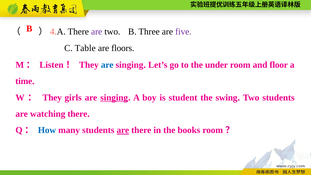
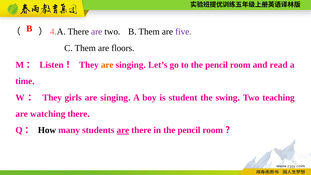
B Three: Three -> Them (149, 32)
C Table: Table -> Them (85, 48)
are colour: blue -> orange (107, 65)
to the under: under -> pencil (216, 65)
floor: floor -> read (279, 65)
singing underline: present -> none (114, 98)
Two students: students -> teaching (279, 98)
How colour: blue -> black (47, 130)
in the books: books -> pencil (189, 130)
